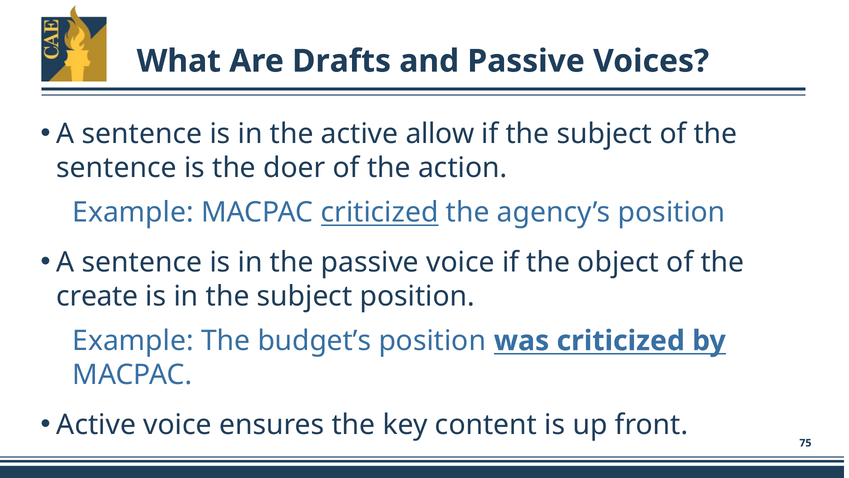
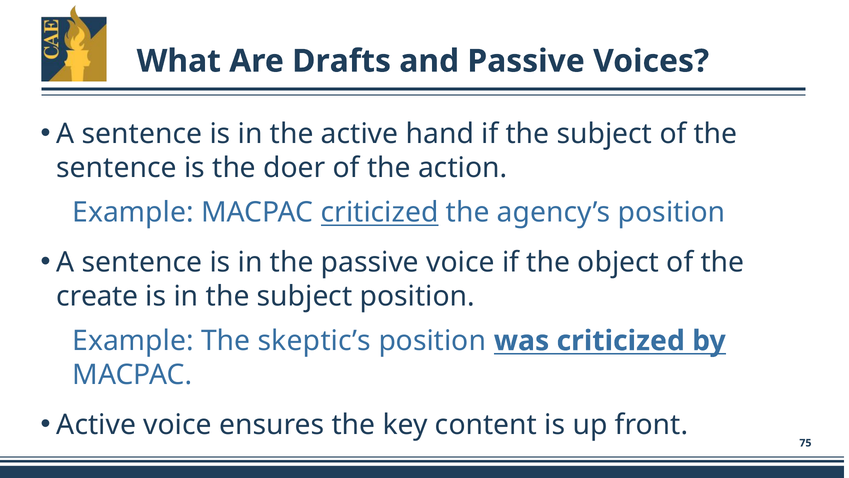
allow: allow -> hand (440, 134)
budget’s: budget’s -> skeptic’s (314, 341)
